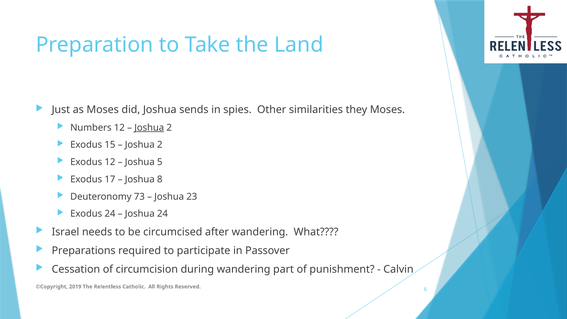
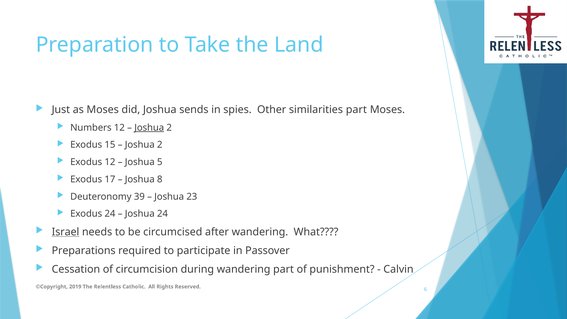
similarities they: they -> part (356, 110)
73: 73 -> 39 (139, 197)
Israel underline: none -> present (65, 232)
